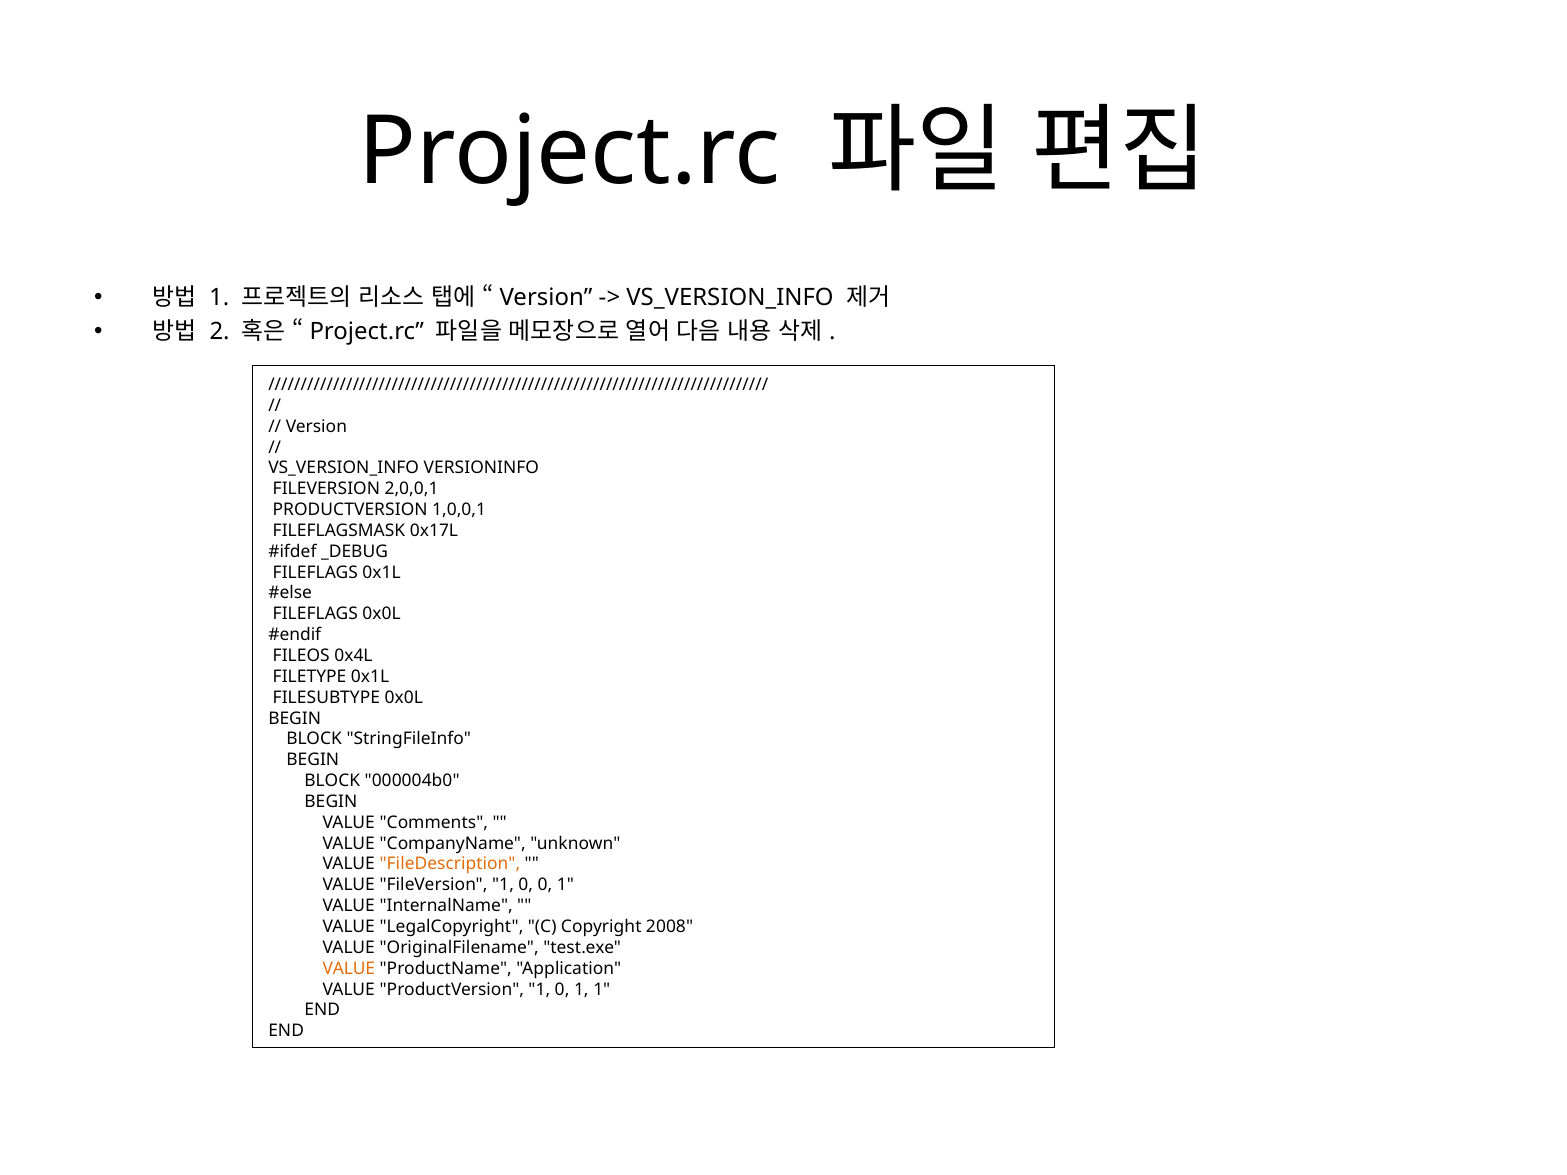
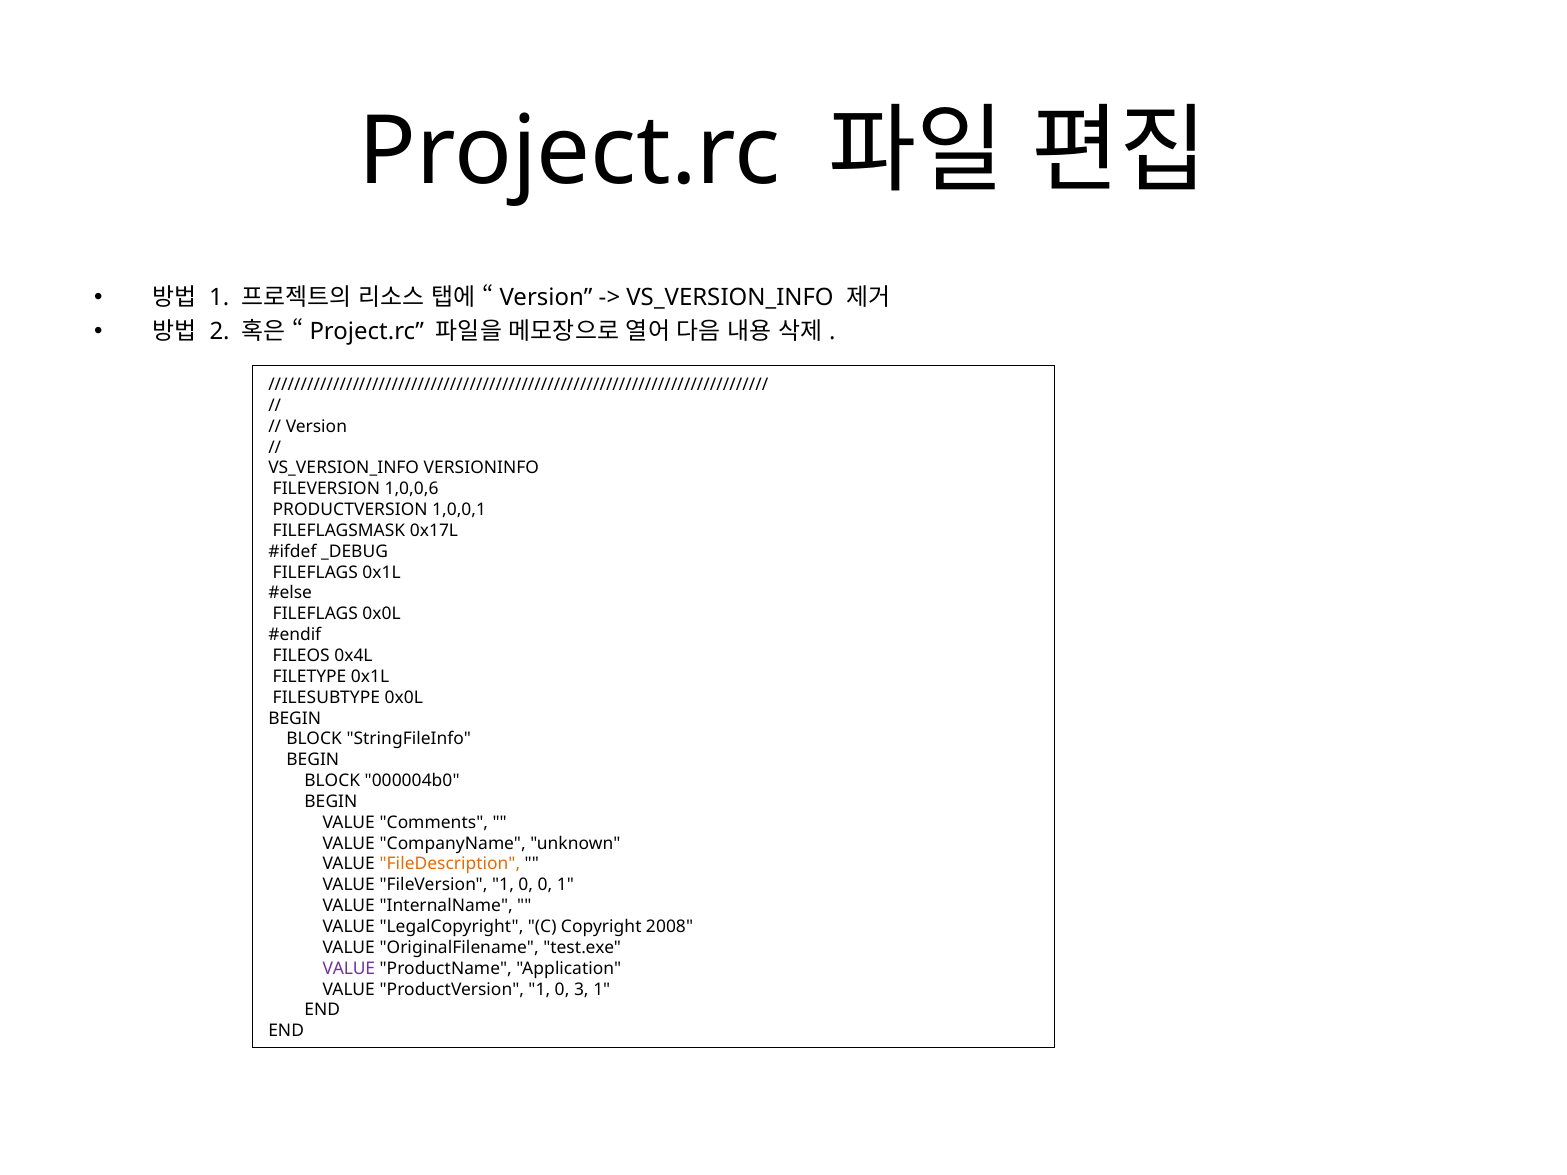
2,0,0,1: 2,0,0,1 -> 1,0,0,6 (412, 489)
VALUE colour: orange -> purple (349, 969)
1 0 1: 1 -> 3 (581, 990)
